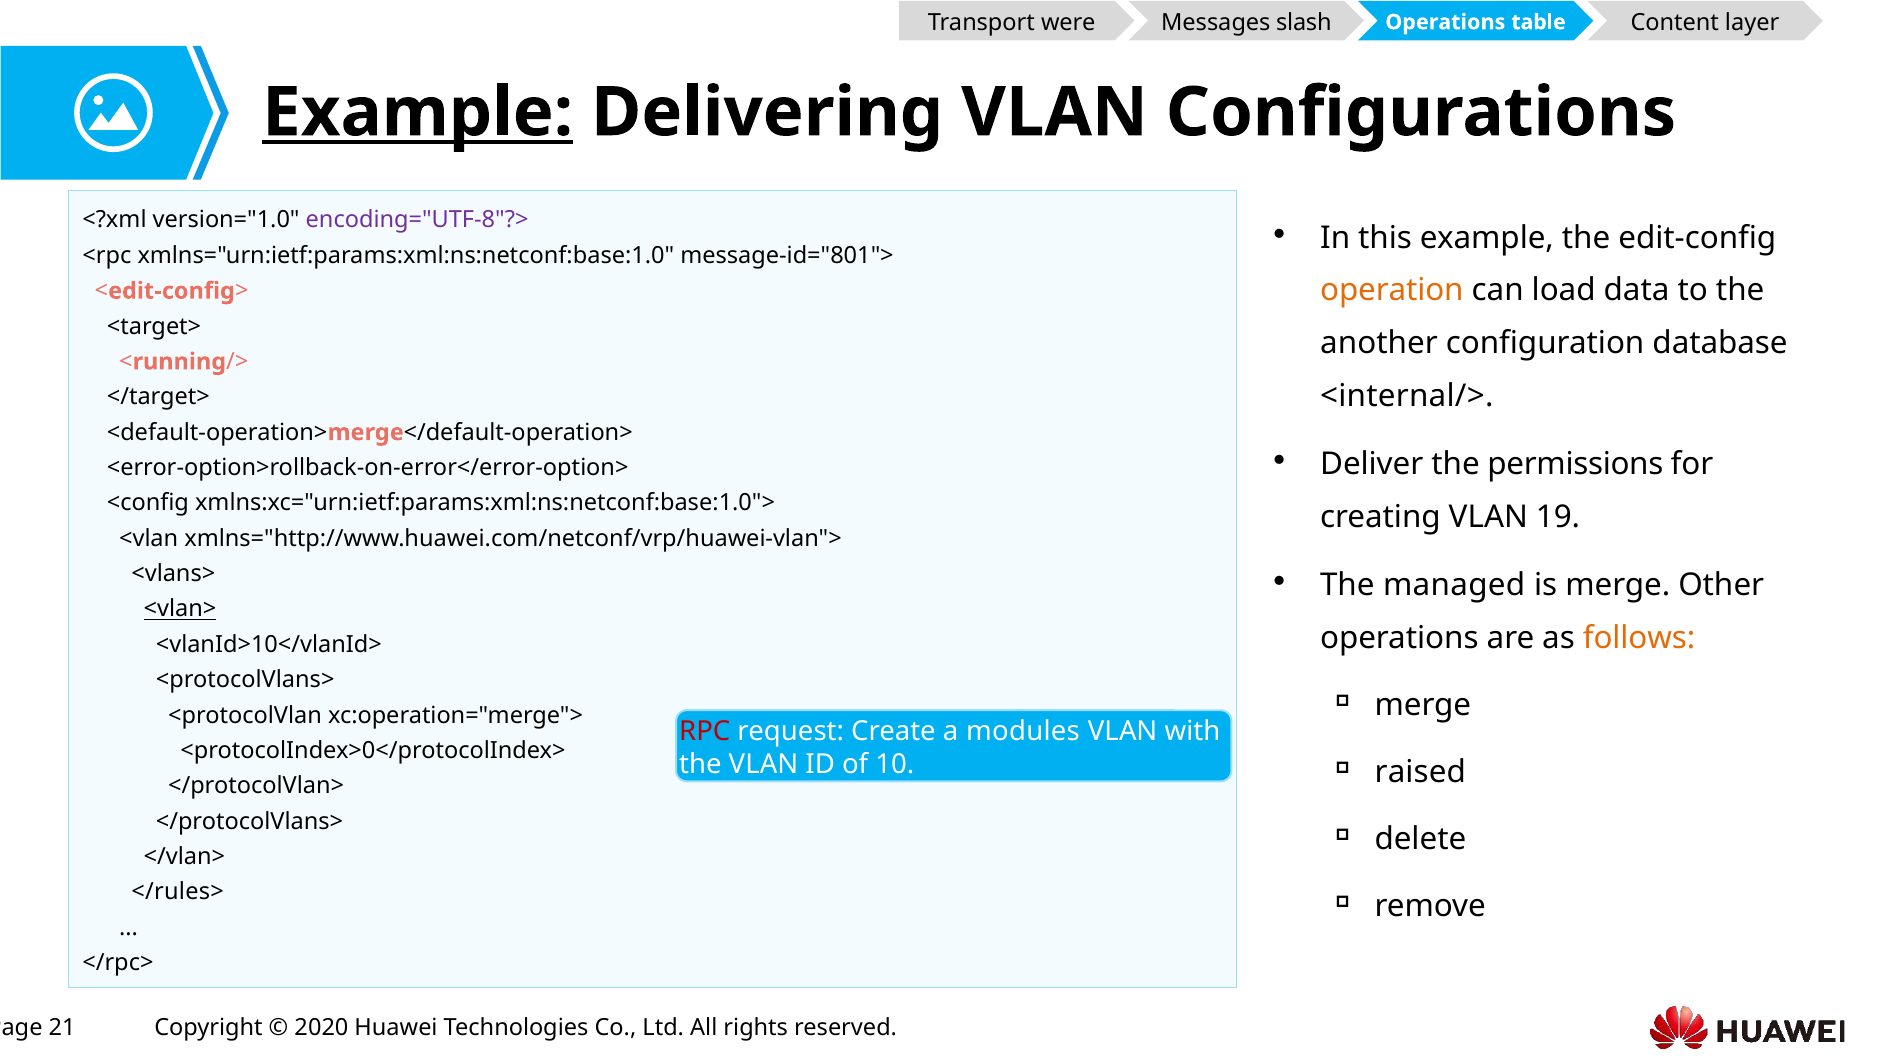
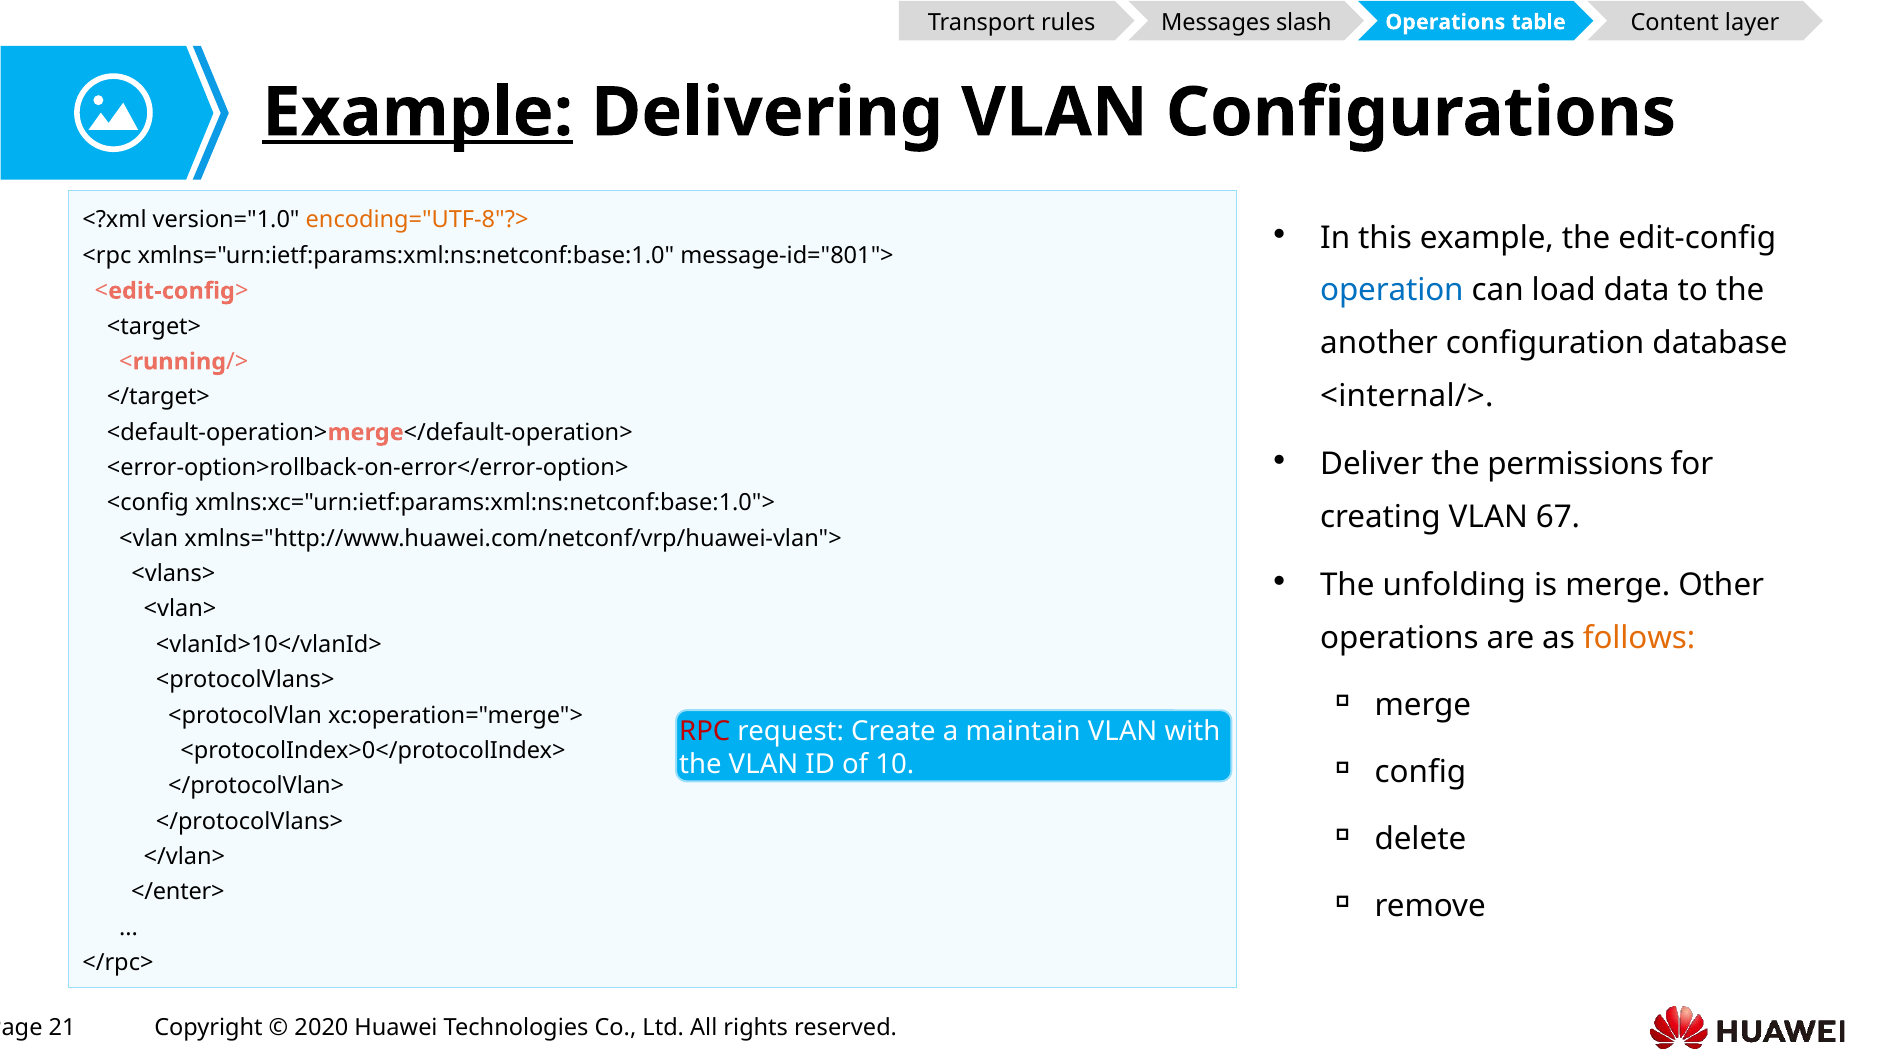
were: were -> rules (1068, 22)
encoding="UTF-8"?> colour: purple -> orange (417, 220)
operation colour: orange -> blue (1392, 291)
19: 19 -> 67 (1558, 517)
managed: managed -> unfolding (1454, 585)
<vlan> underline: present -> none (180, 609)
modules: modules -> maintain (1023, 731)
raised: raised -> config (1420, 772)
</rules>: </rules> -> </enter> (178, 892)
